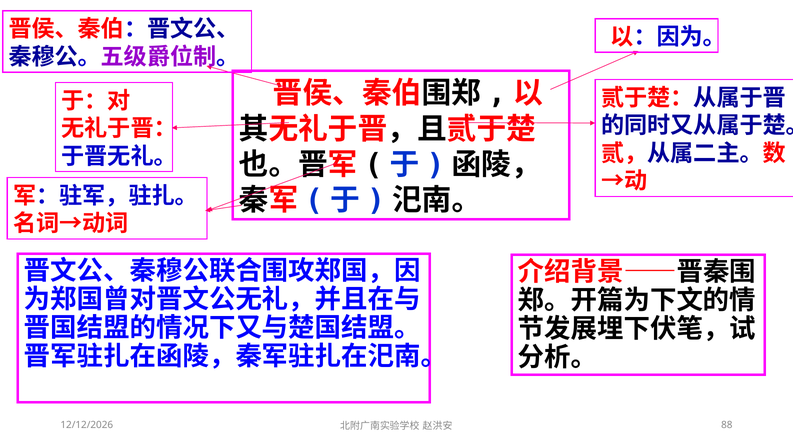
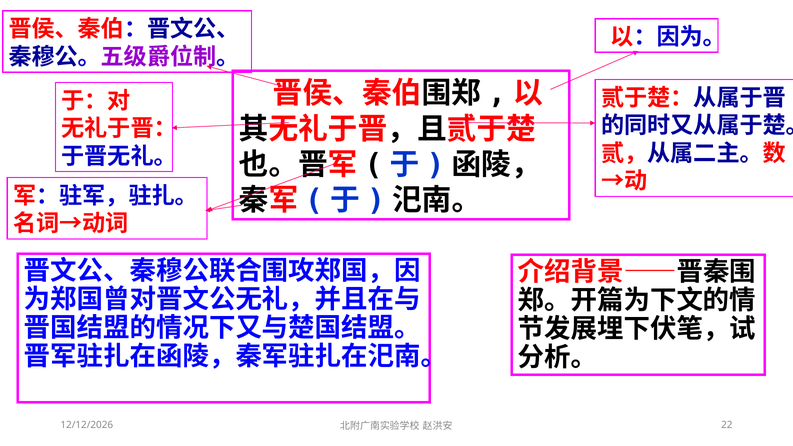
88: 88 -> 22 (727, 425)
